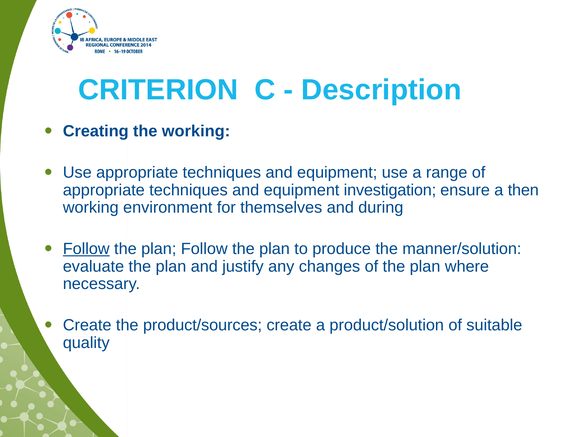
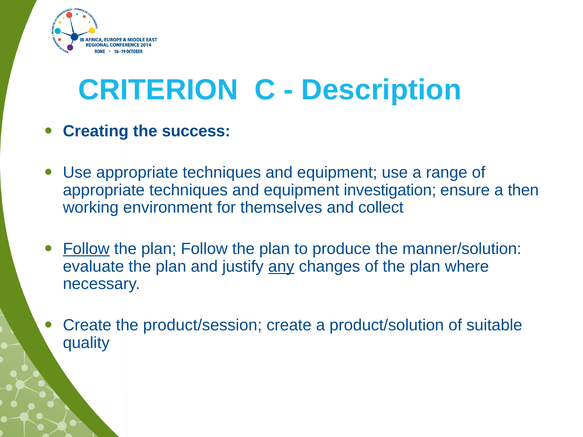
the working: working -> success (196, 131)
during: during -> collect (381, 208)
any underline: none -> present (281, 267)
product/sources: product/sources -> product/session (202, 325)
